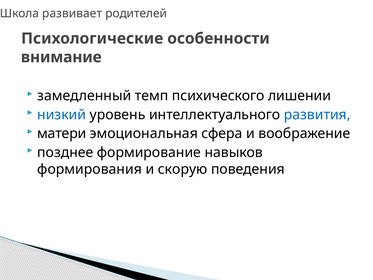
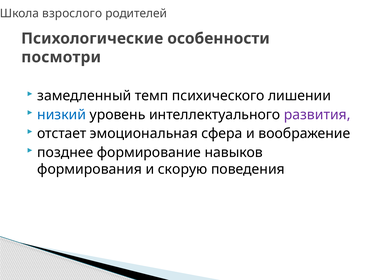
развивает: развивает -> взрослого (72, 14)
внимание: внимание -> посмотри (61, 57)
развития colour: blue -> purple (317, 115)
матери: матери -> отстает (62, 133)
